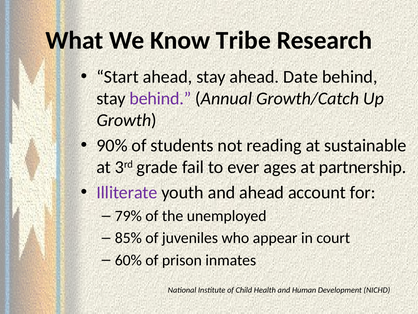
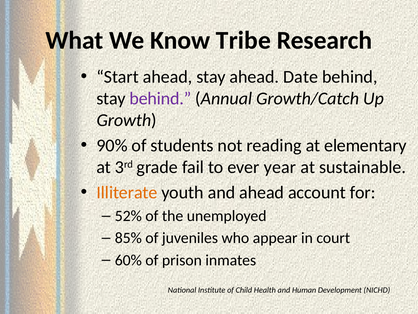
sustainable: sustainable -> elementary (365, 145)
ages: ages -> year (280, 167)
partnership: partnership -> sustainable (363, 167)
Illiterate colour: purple -> orange (127, 192)
79%: 79% -> 52% (128, 216)
